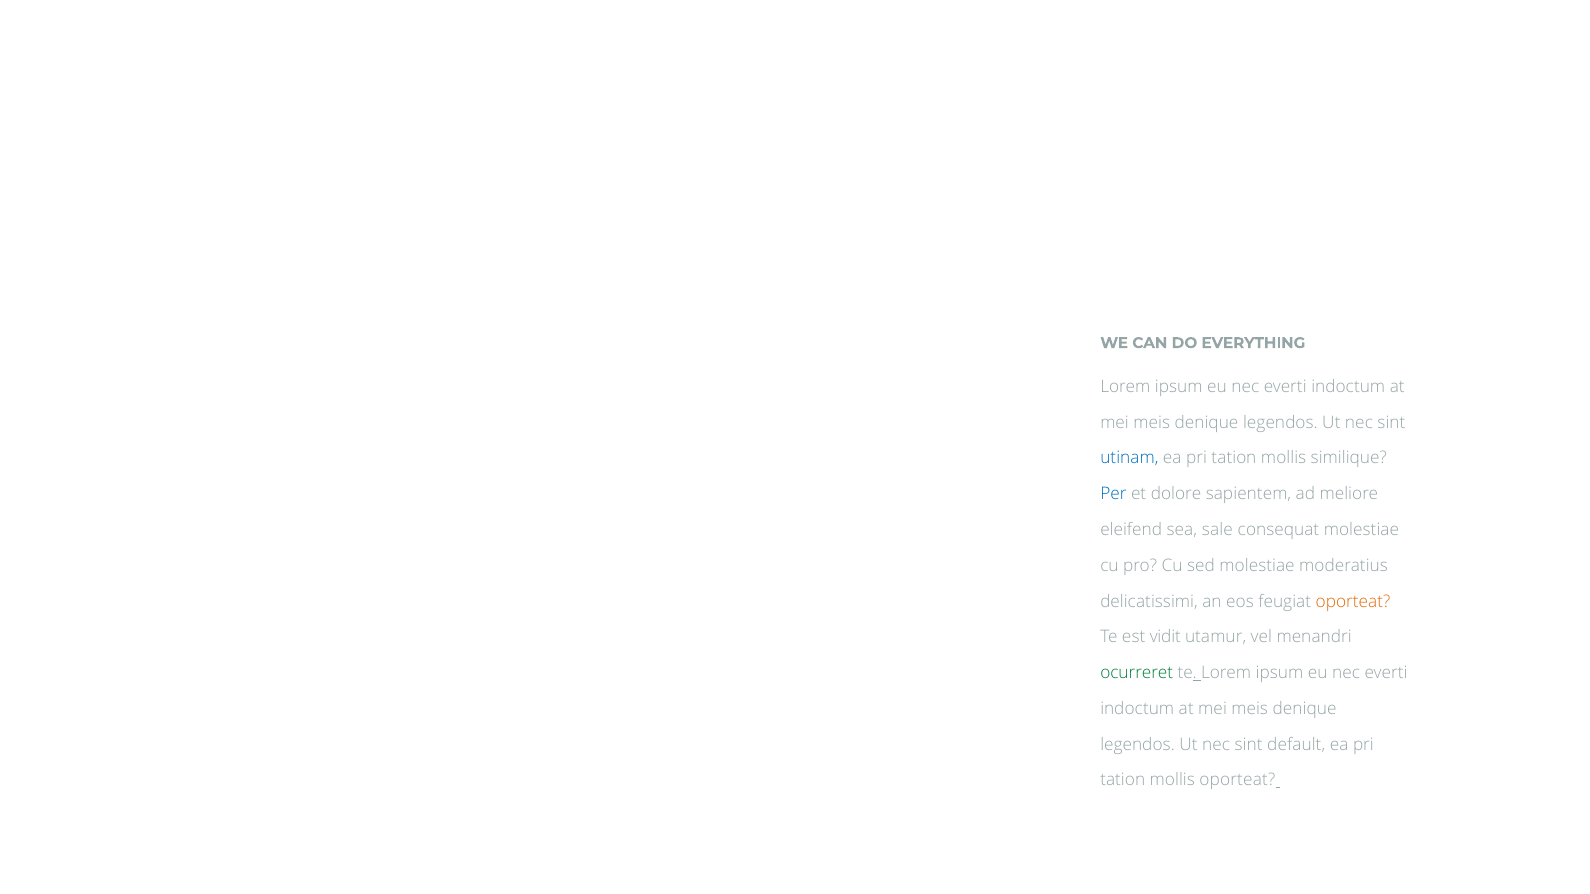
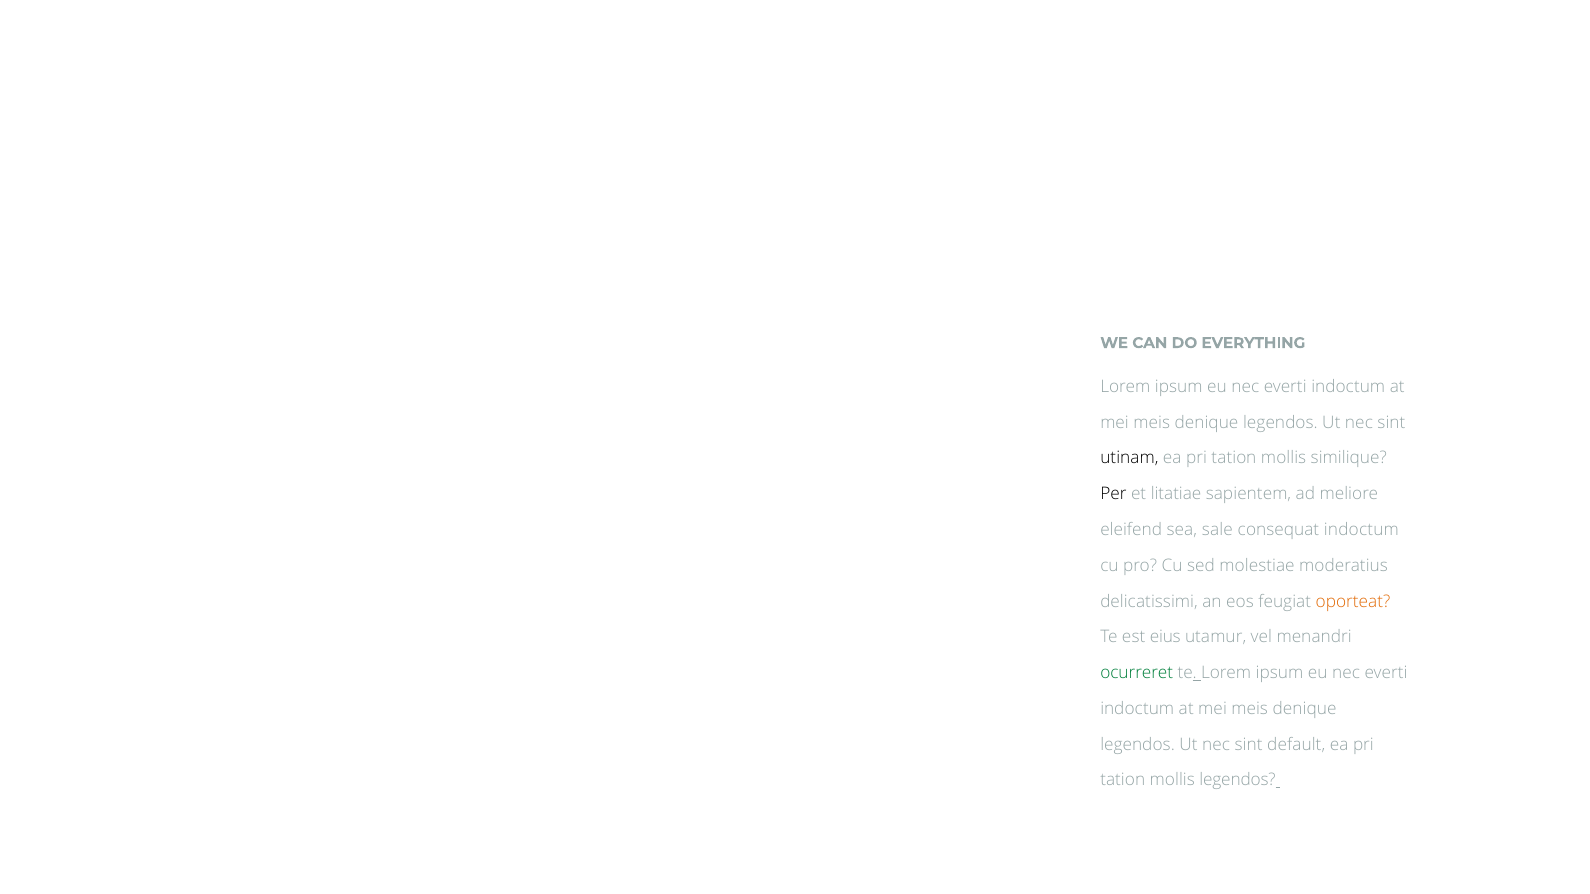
utinam colour: blue -> black (1129, 458)
Per colour: blue -> black (1113, 494)
dolore: dolore -> litatiae (1176, 494)
consequat molestiae: molestiae -> indoctum (1361, 530)
vidit: vidit -> eius (1165, 637)
mollis oporteat: oporteat -> legendos (1237, 780)
